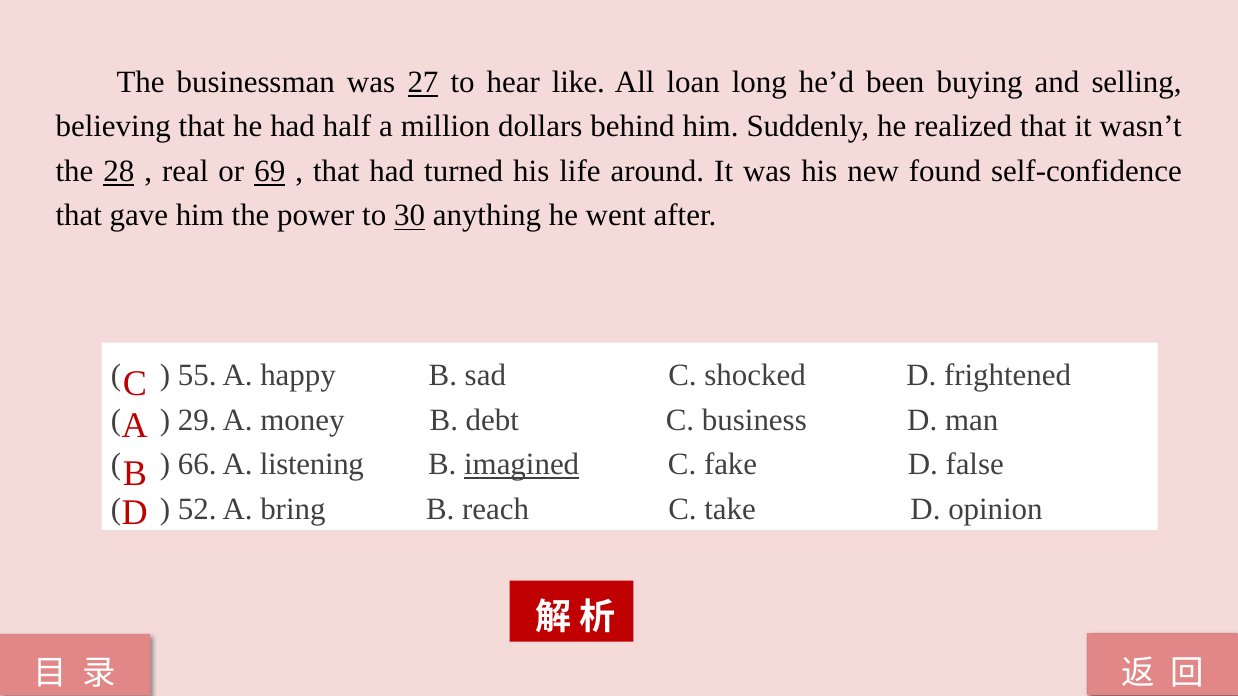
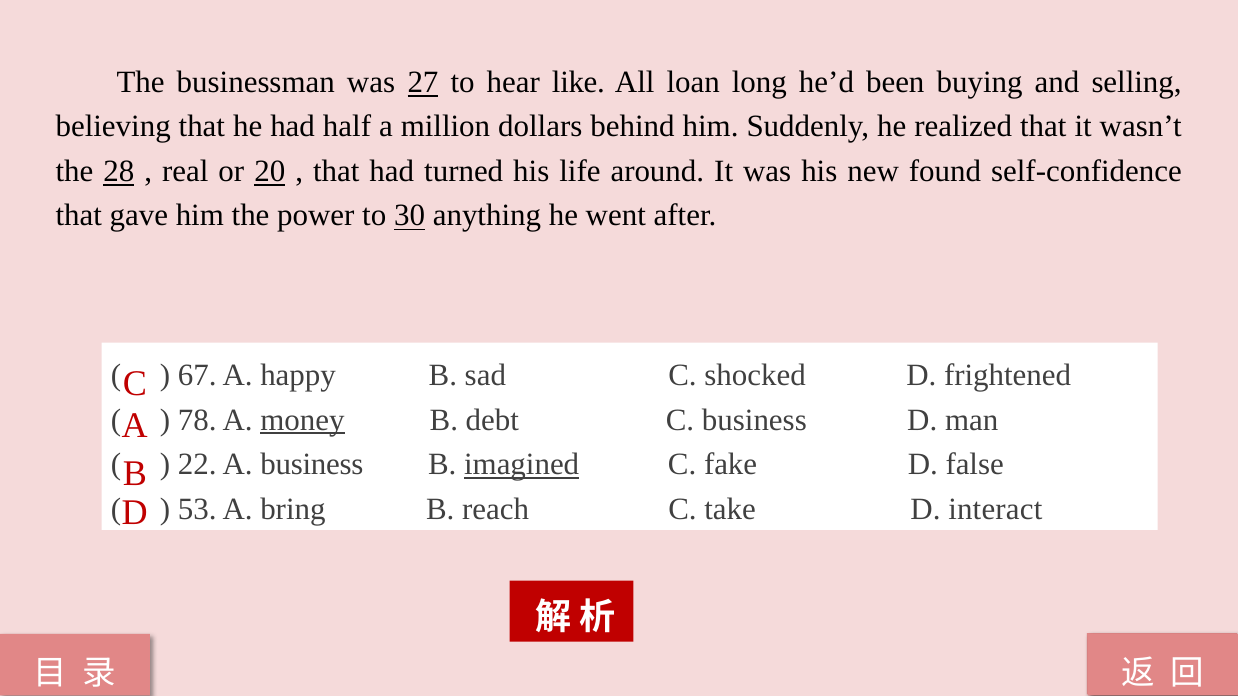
69: 69 -> 20 (270, 171)
55: 55 -> 67 (197, 376)
29: 29 -> 78 (197, 420)
money underline: none -> present (302, 420)
66: 66 -> 22 (197, 465)
A listening: listening -> business (312, 465)
52: 52 -> 53 (197, 509)
opinion: opinion -> interact (995, 509)
